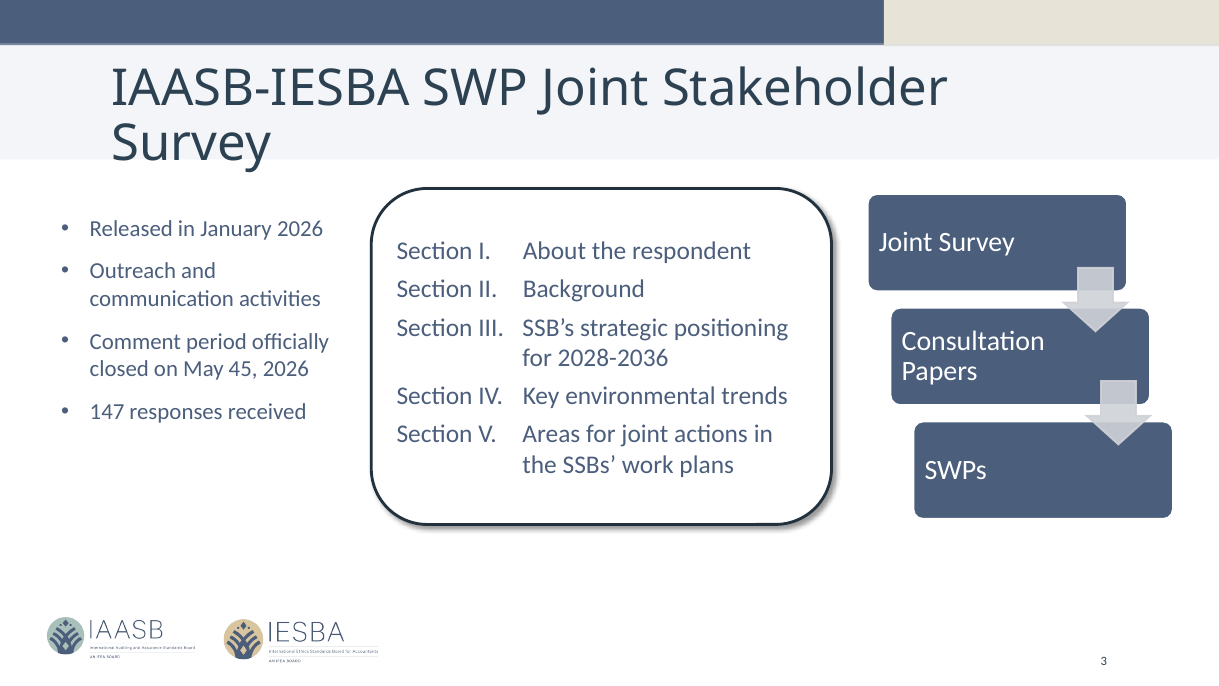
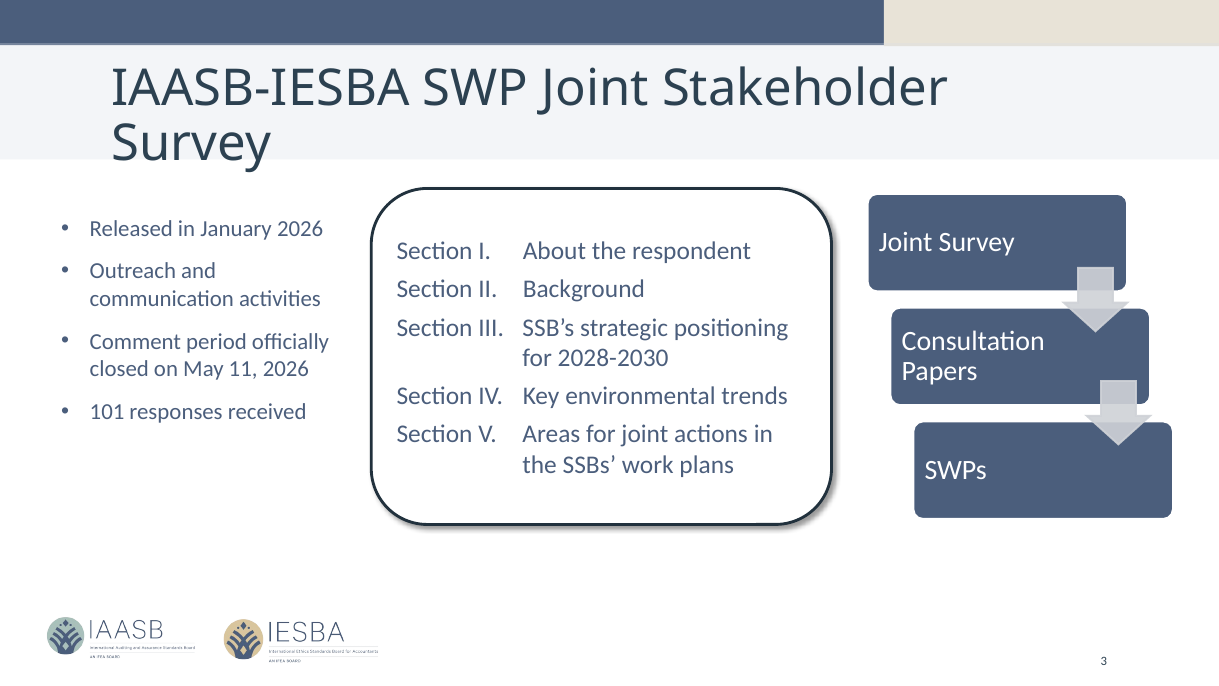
2028-2036: 2028-2036 -> 2028-2030 (613, 358)
45: 45 -> 11 (243, 369)
147: 147 -> 101 (107, 412)
